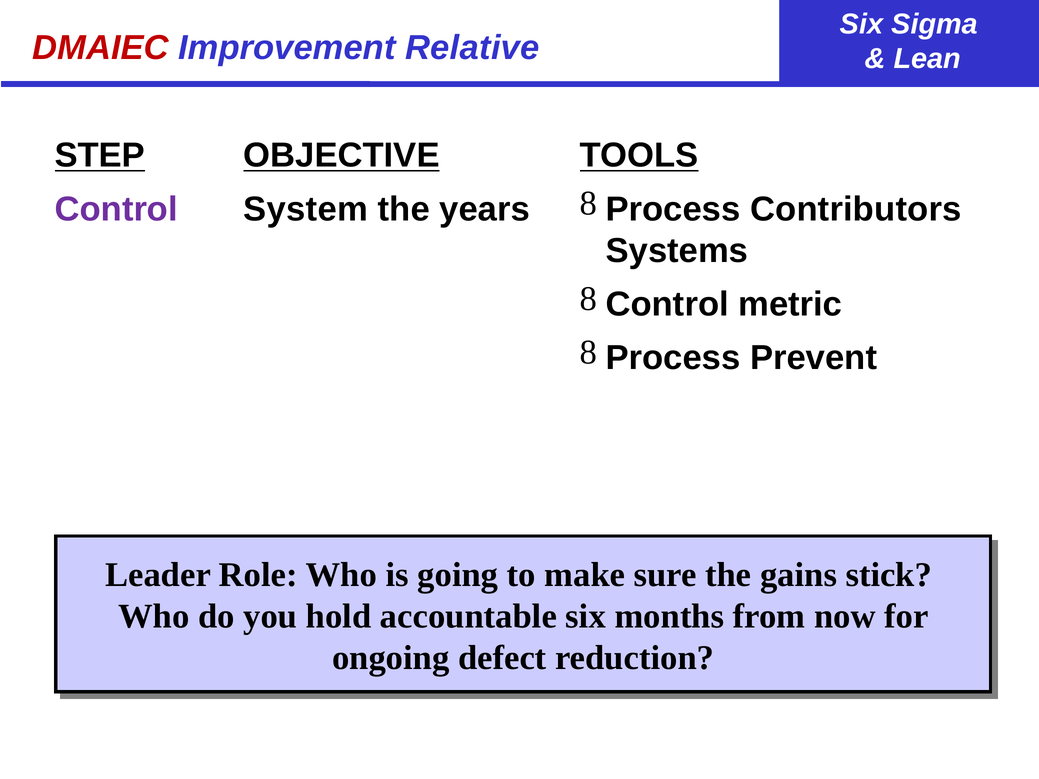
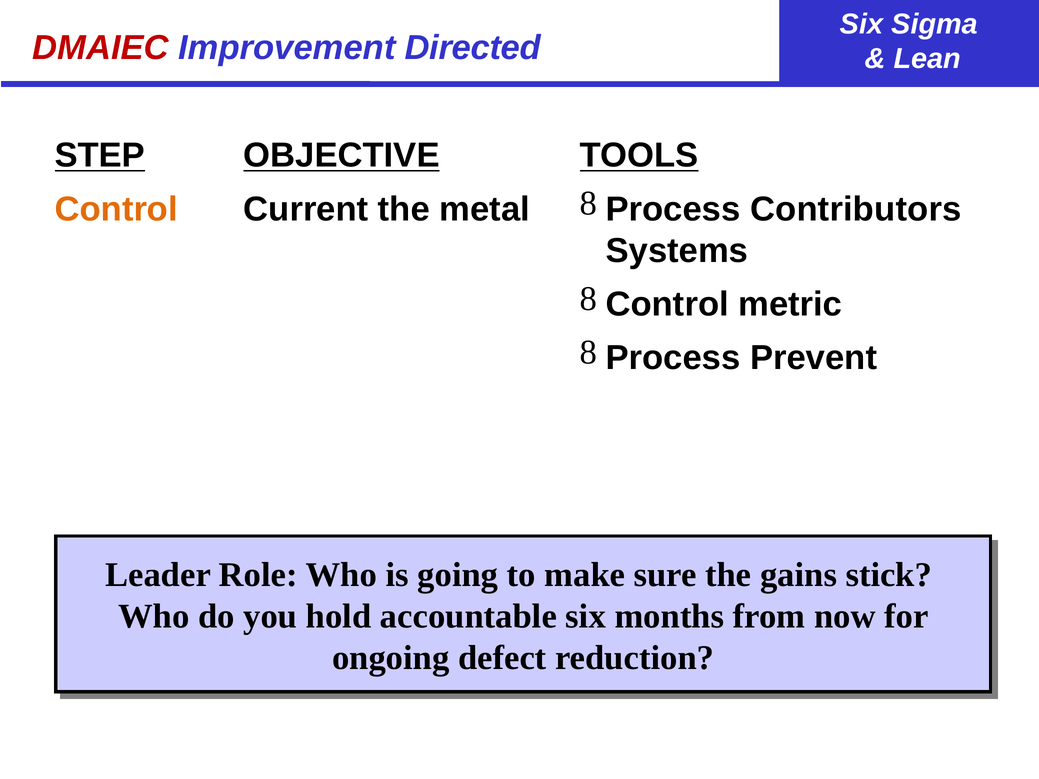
Relative: Relative -> Directed (473, 48)
Control colour: purple -> orange (116, 209)
System: System -> Current (306, 209)
years: years -> metal (485, 209)
